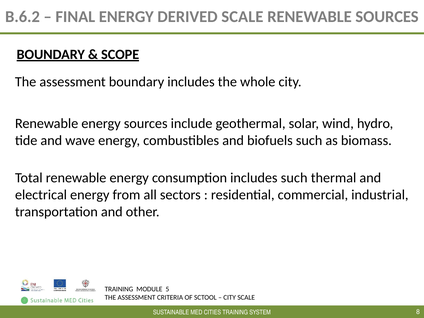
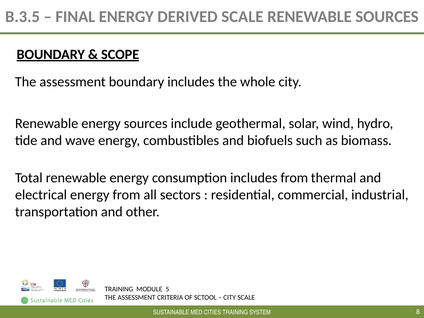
B.6.2: B.6.2 -> B.3.5 (23, 17)
includes such: such -> from (294, 178)
